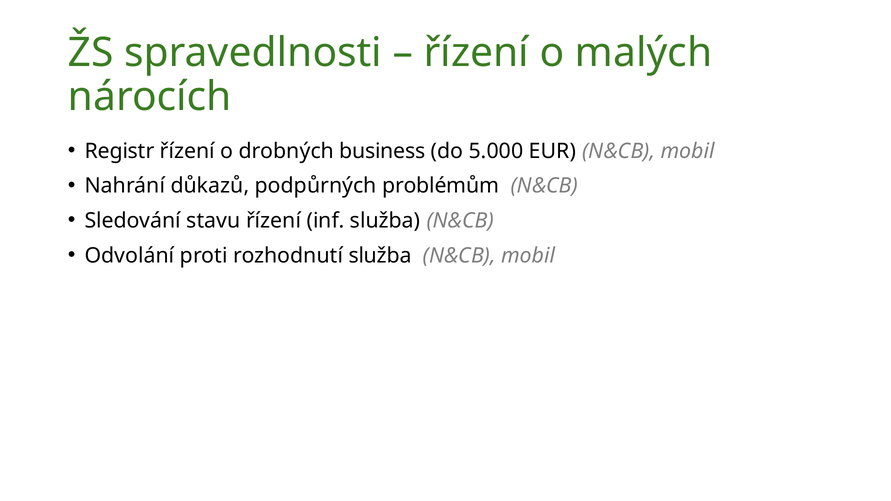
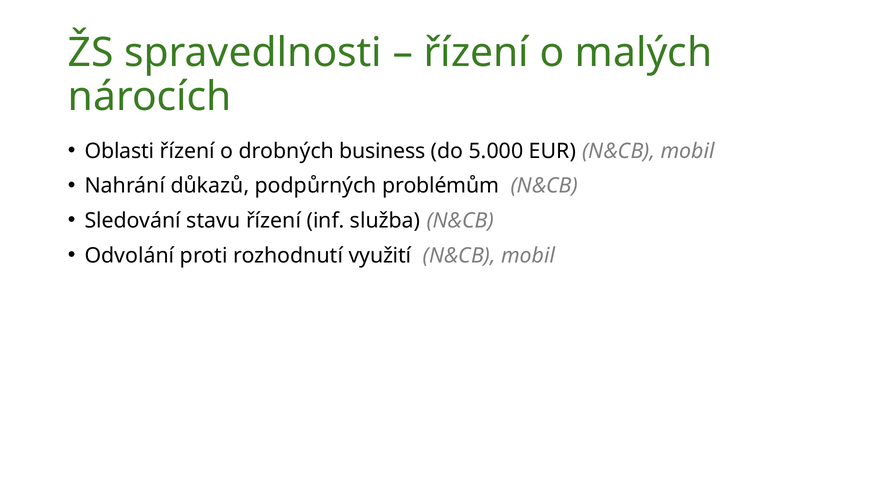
Registr: Registr -> Oblasti (119, 151)
rozhodnutí služba: služba -> využití (380, 256)
